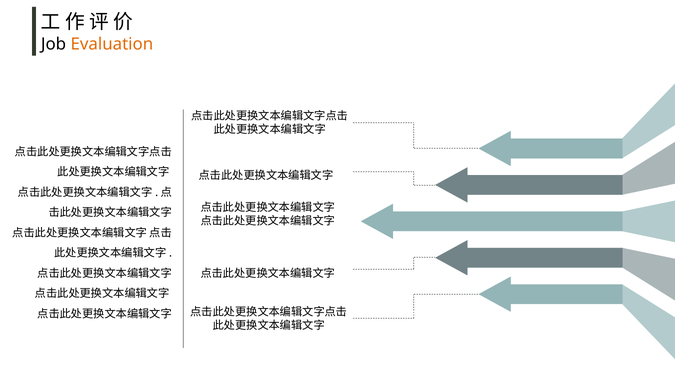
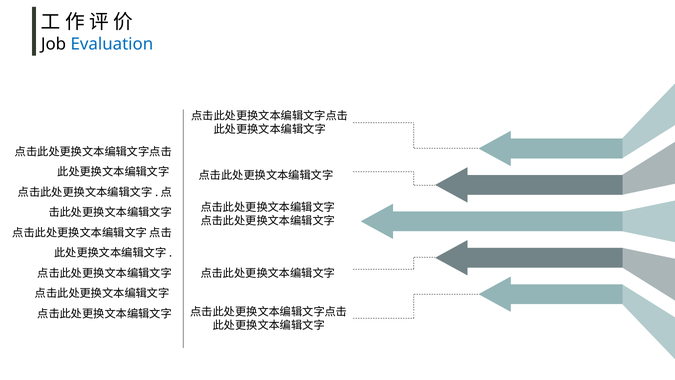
Evaluation colour: orange -> blue (112, 44)
